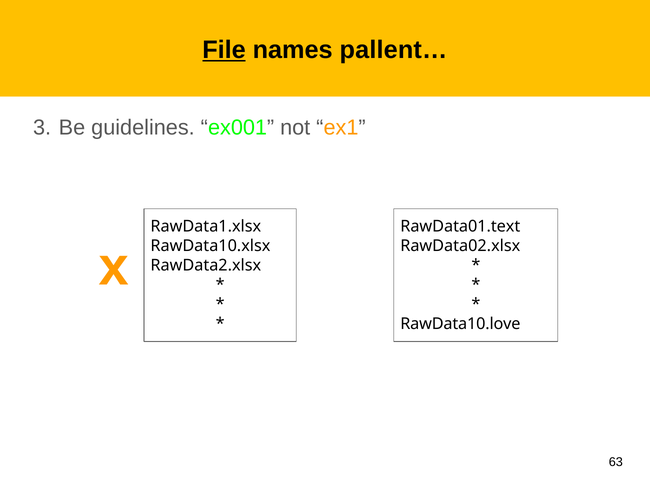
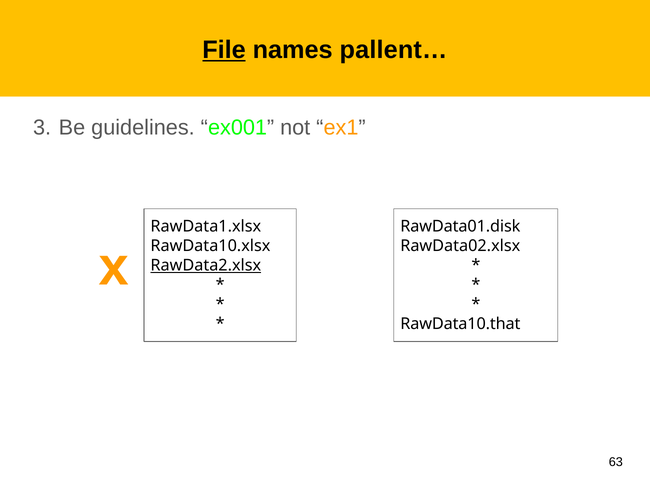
RawData01.text: RawData01.text -> RawData01.disk (460, 226)
RawData2.xlsx underline: none -> present (206, 265)
RawData10.love: RawData10.love -> RawData10.that (460, 324)
